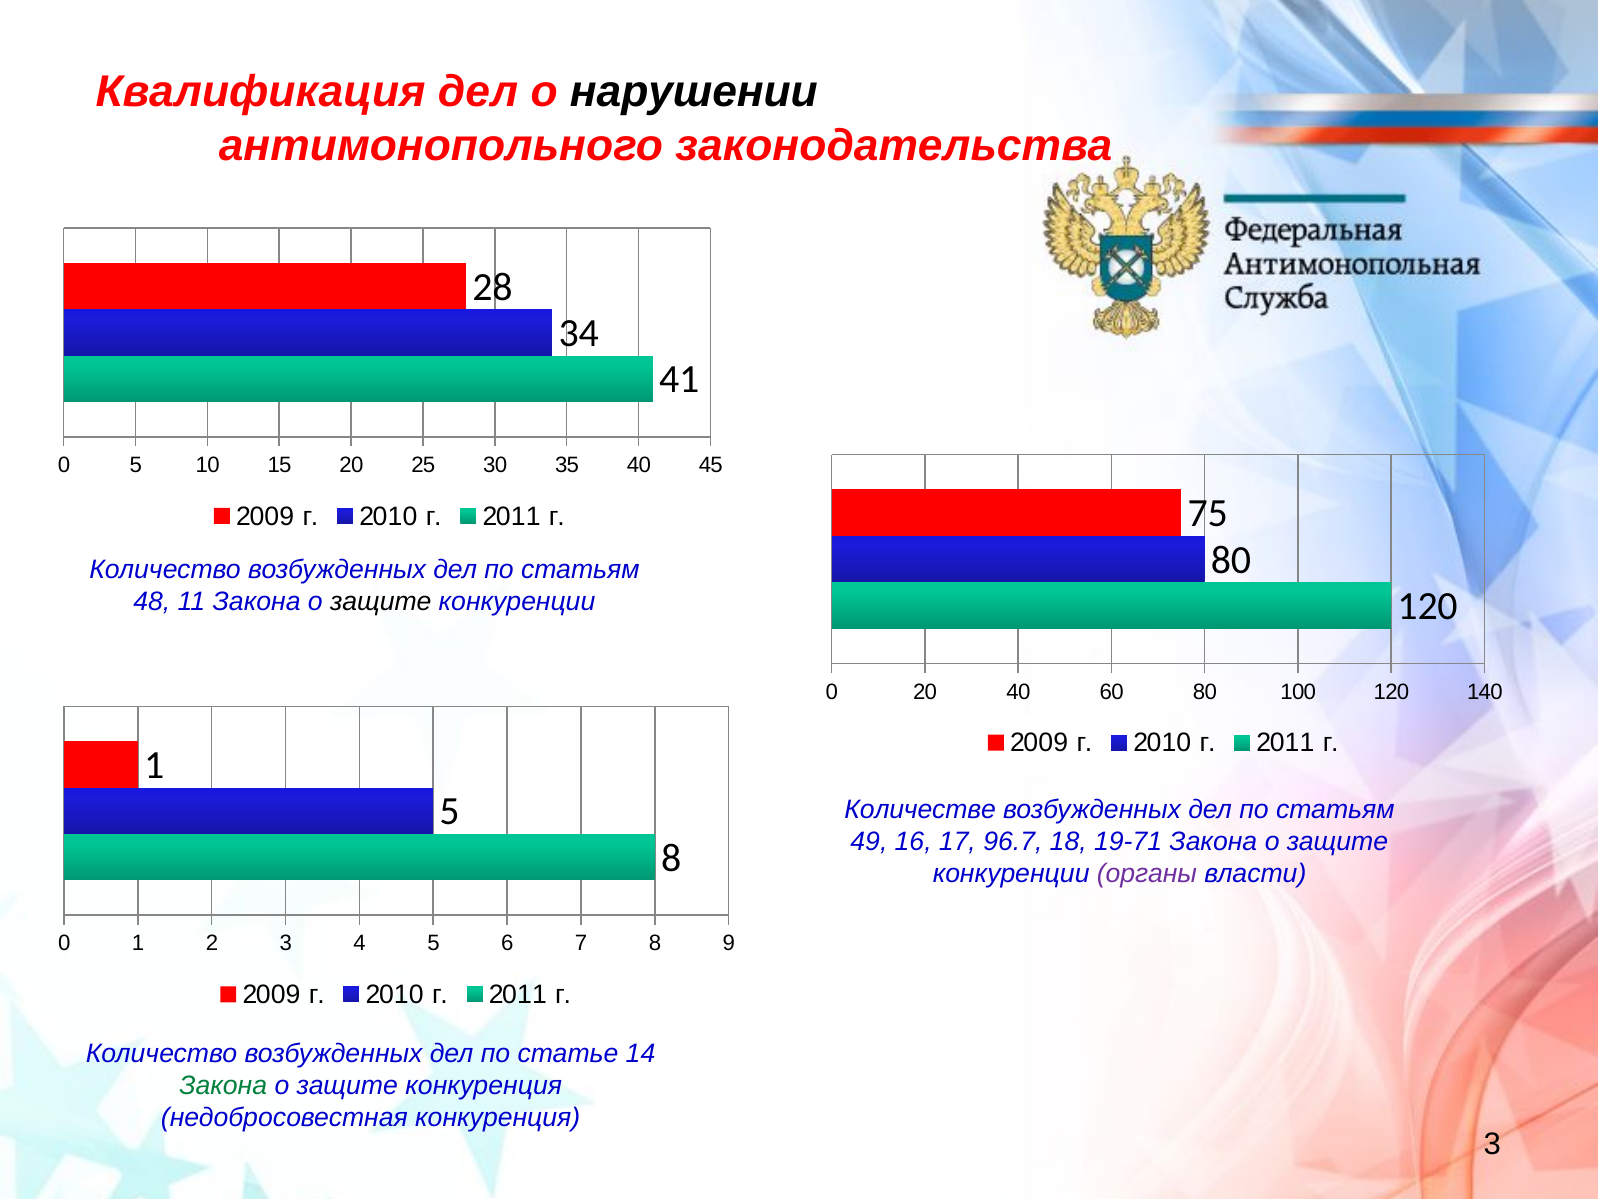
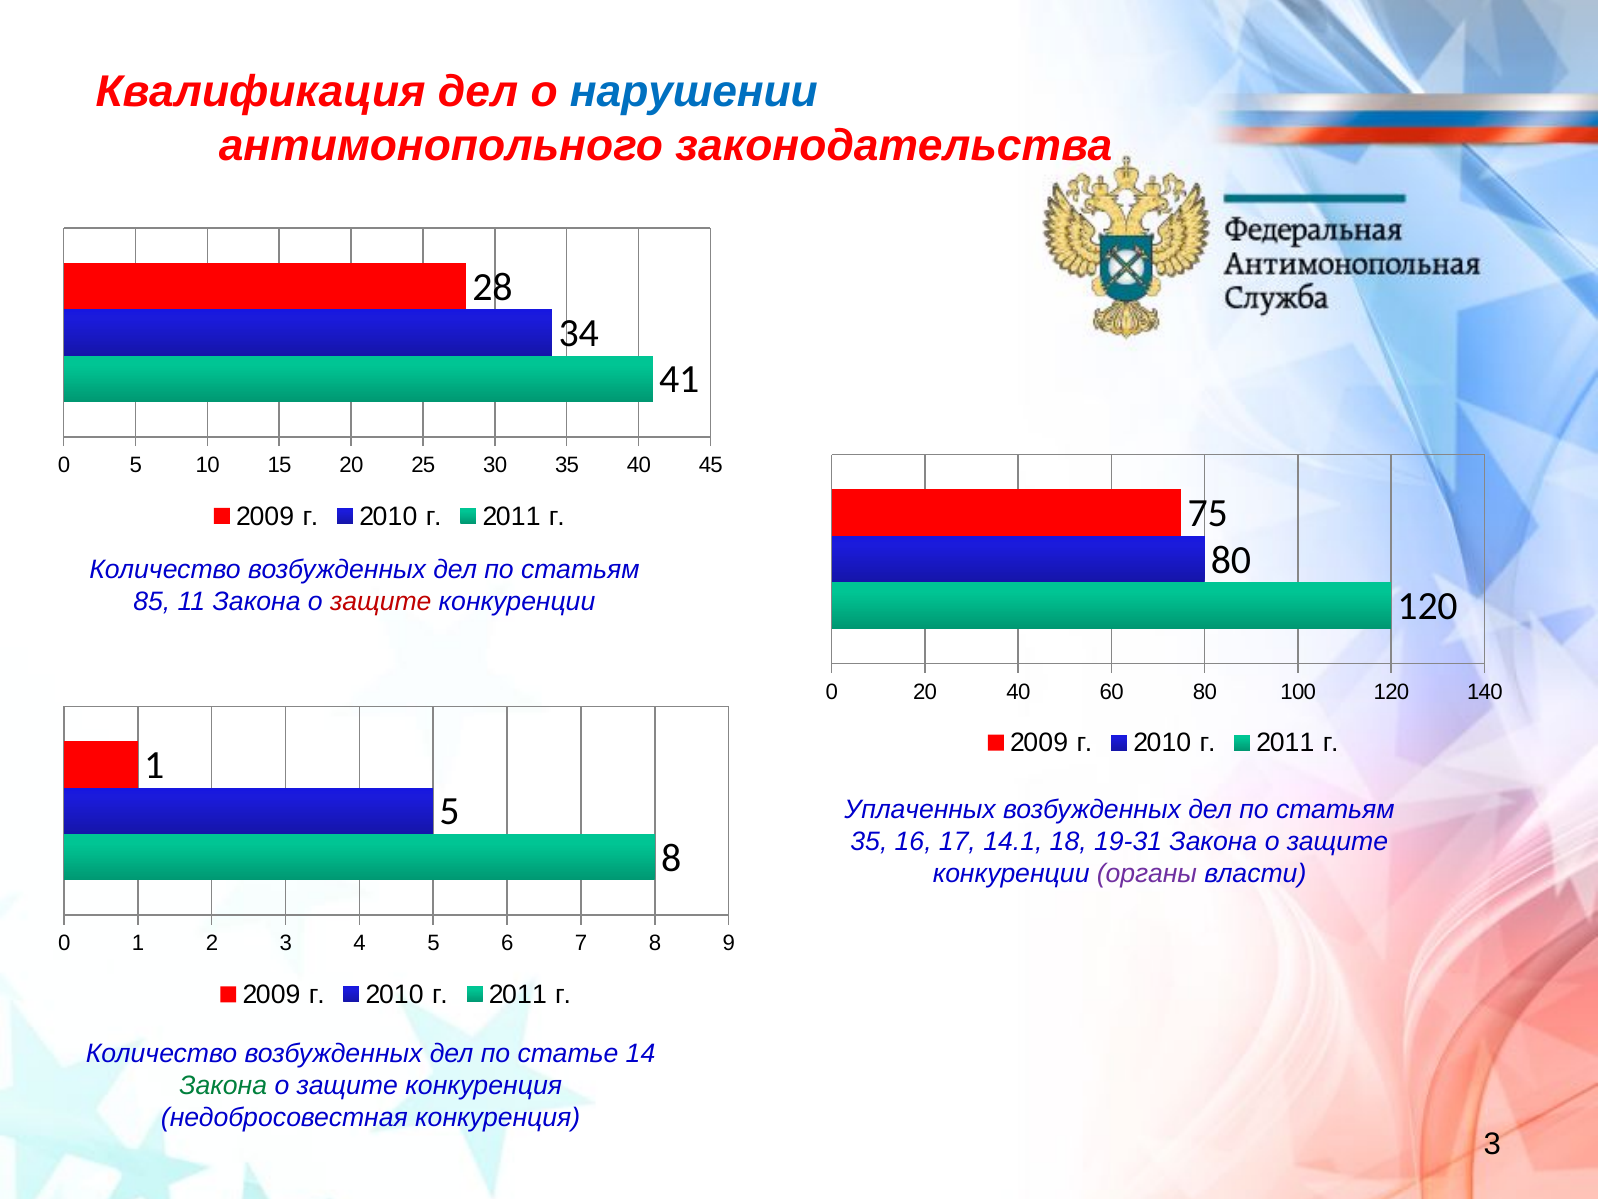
нарушении colour: black -> blue (694, 92)
48: 48 -> 85 (152, 601)
защите colour: black -> red (381, 601)
Количестве: Количестве -> Уплаченных (920, 809)
49: 49 -> 35 (869, 841)
96.7: 96.7 -> 14.1 (1013, 841)
19-71: 19-71 -> 19-31 (1128, 841)
